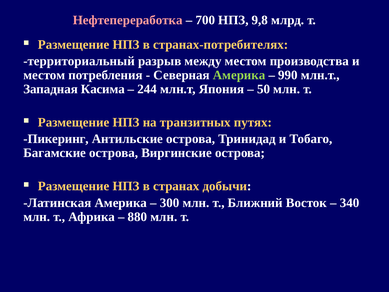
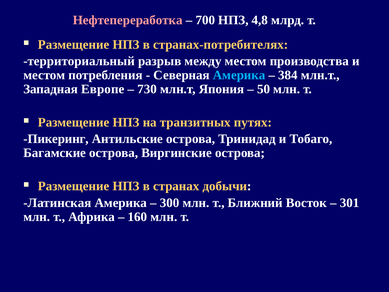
9,8: 9,8 -> 4,8 (260, 20)
Америка colour: light green -> light blue (239, 75)
990: 990 -> 384 (288, 75)
Касима: Касима -> Европе (103, 89)
244: 244 -> 730 (147, 89)
340: 340 -> 301 (350, 203)
880: 880 -> 160 (137, 217)
